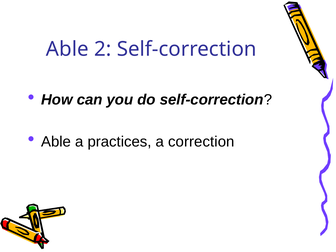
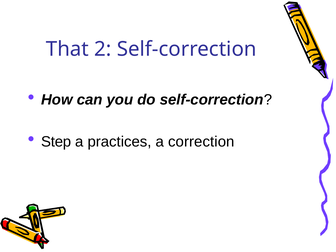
Able: Able -> That (67, 49)
Able: Able -> Step (56, 142)
